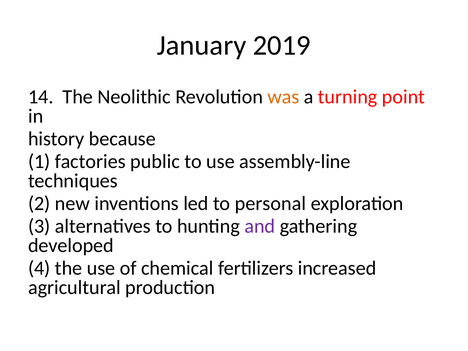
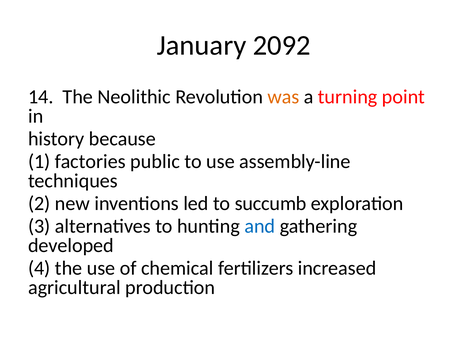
2019: 2019 -> 2092 (282, 45)
personal: personal -> succumb (271, 204)
and colour: purple -> blue (260, 226)
